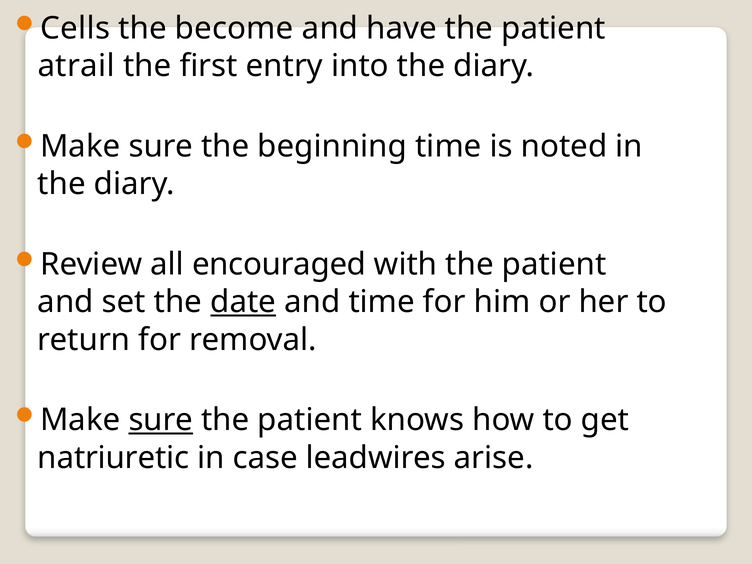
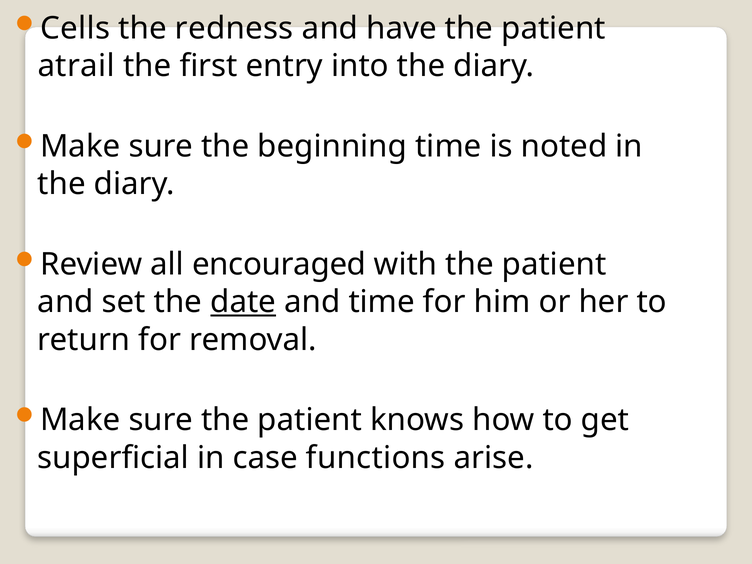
become: become -> redness (234, 29)
sure underline: present -> none (161, 420)
natriuretic: natriuretic -> superficial (113, 458)
leadwires: leadwires -> functions (376, 458)
